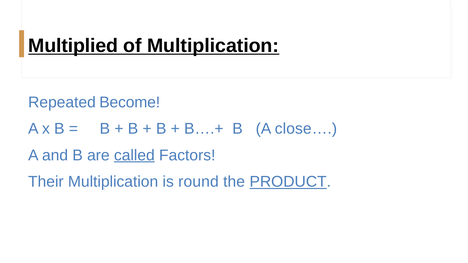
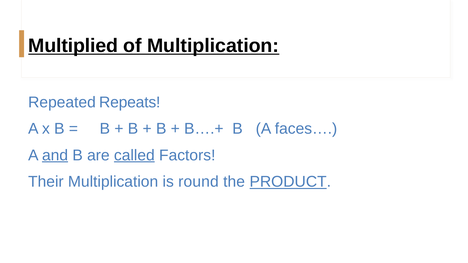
Become: Become -> Repeats (130, 103)
close…: close… -> faces… (306, 129)
and underline: none -> present (55, 155)
